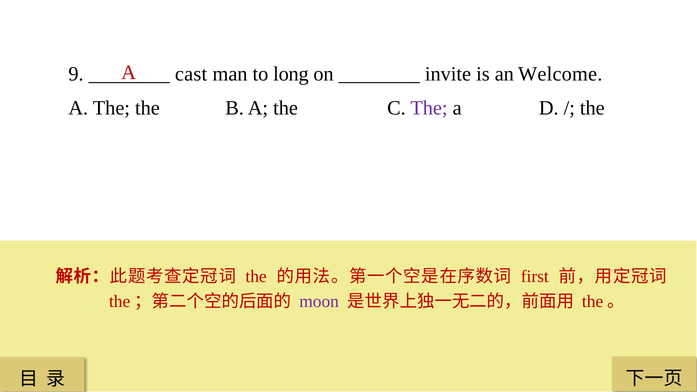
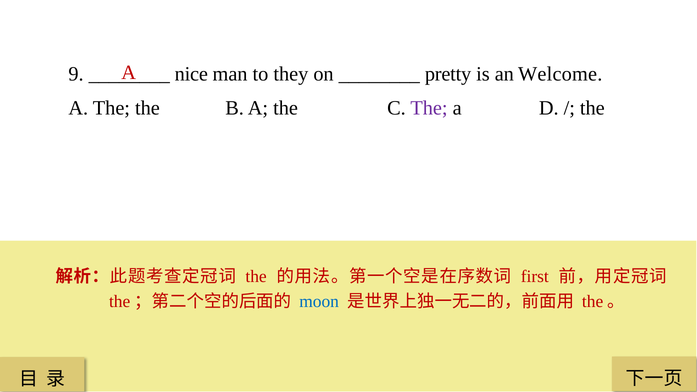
cast: cast -> nice (191, 74)
long: long -> they (291, 74)
invite: invite -> pretty (448, 74)
moon colour: purple -> blue (319, 302)
